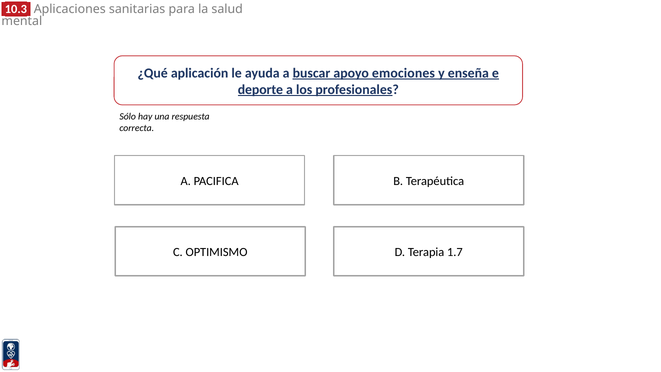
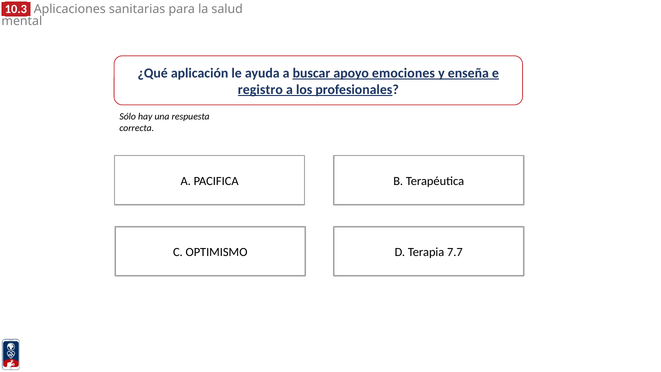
deporte: deporte -> registro (260, 90)
1.7: 1.7 -> 7.7 (455, 252)
